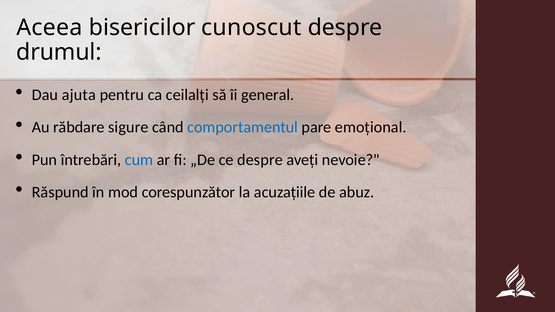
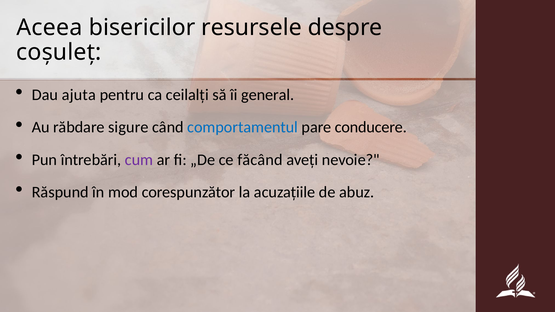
cunoscut: cunoscut -> resursele (251, 27)
drumul: drumul -> coșuleț (59, 52)
emoțional: emoțional -> conducere (371, 127)
cum colour: blue -> purple (139, 160)
ce despre: despre -> făcând (260, 160)
